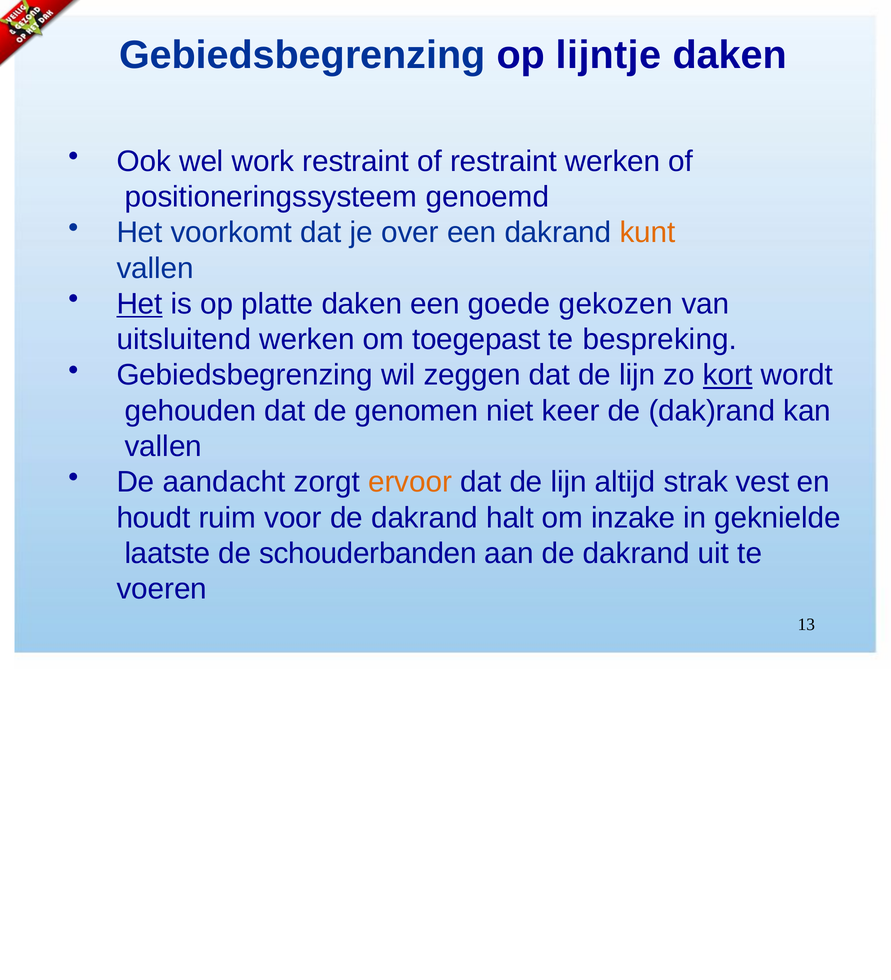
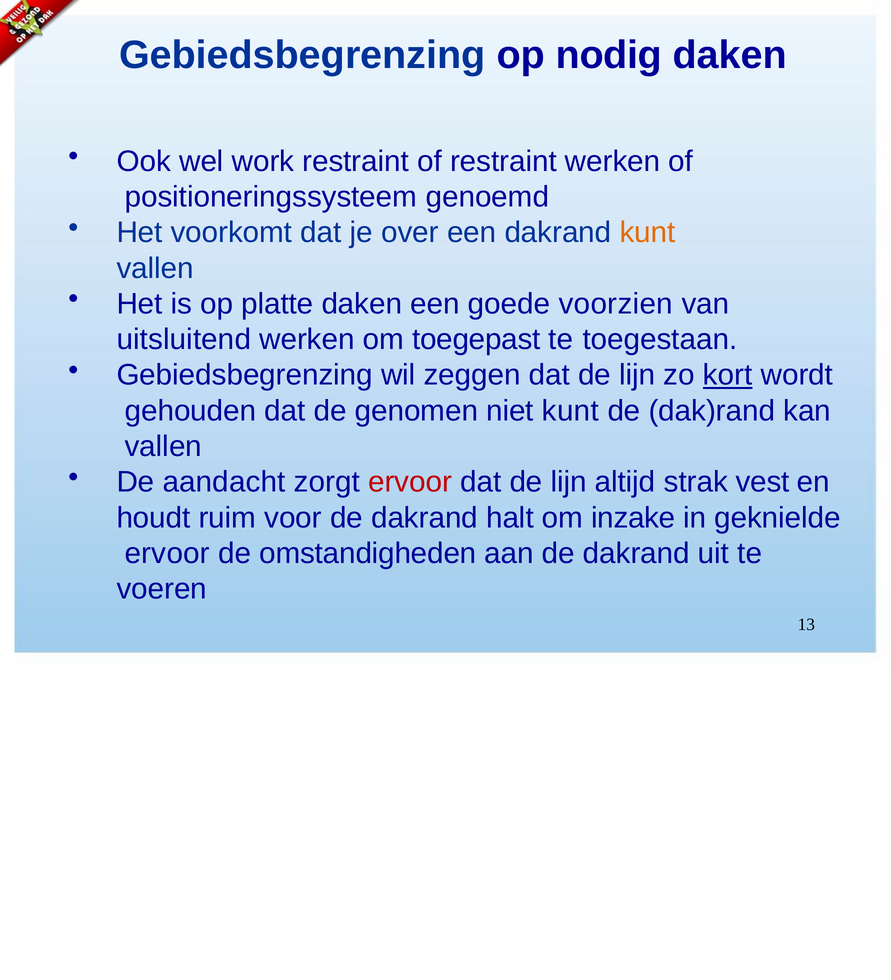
lijntje: lijntje -> nodig (609, 55)
Het underline: present -> none (140, 304)
gekozen: gekozen -> voorzien (616, 304)
bespreking: bespreking -> toegestaan (660, 340)
niet keer: keer -> kunt (570, 411)
ervoor colour: orange -> red (410, 482)
laatste: laatste -> ervoor (167, 553)
schouderbanden: schouderbanden -> omstandigheden (368, 553)
